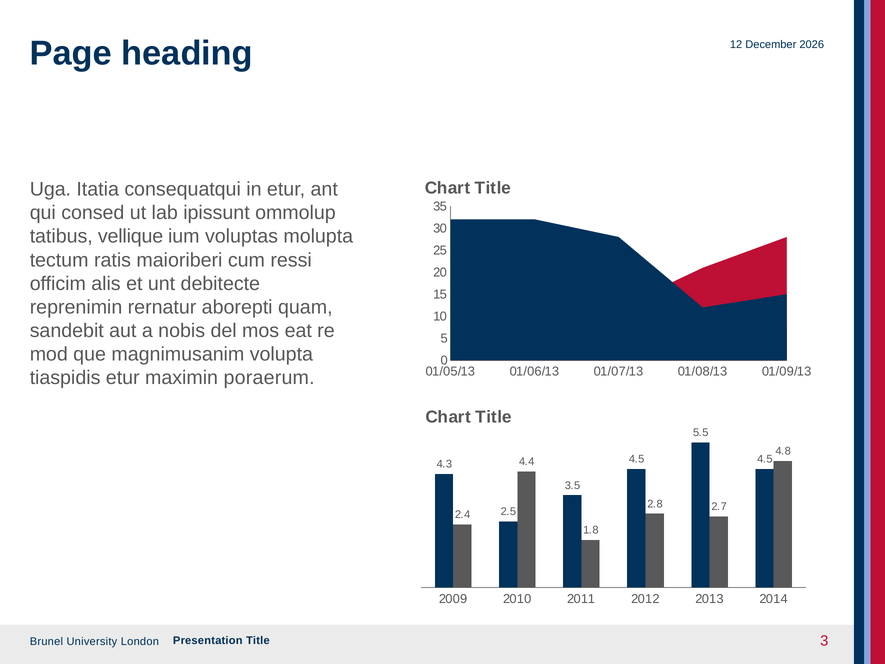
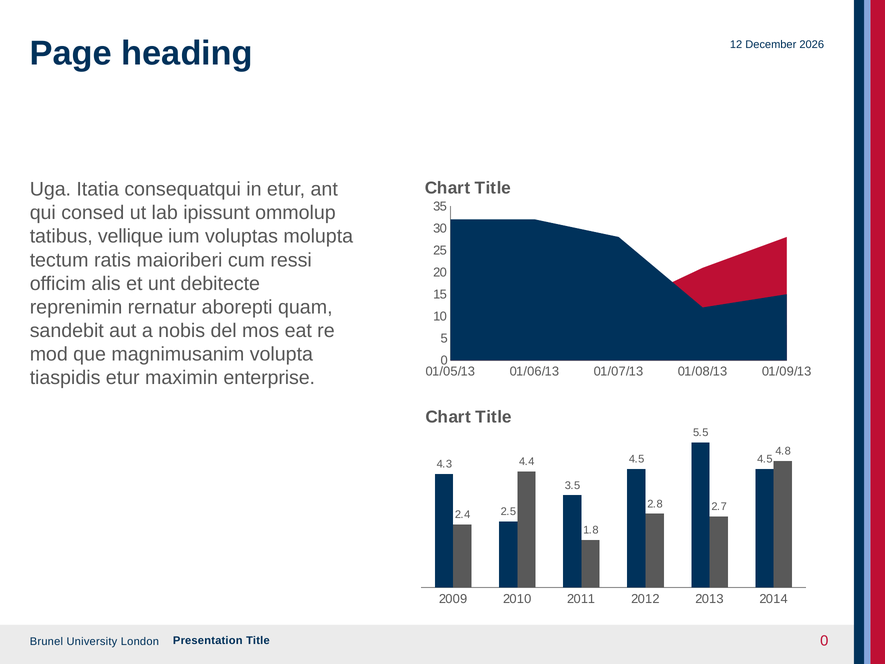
poraerum: poraerum -> enterprise (269, 378)
Title 3: 3 -> 0 (824, 641)
